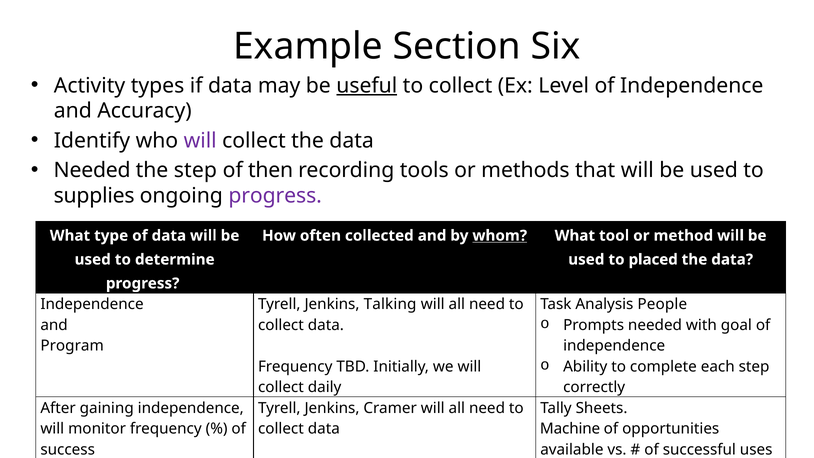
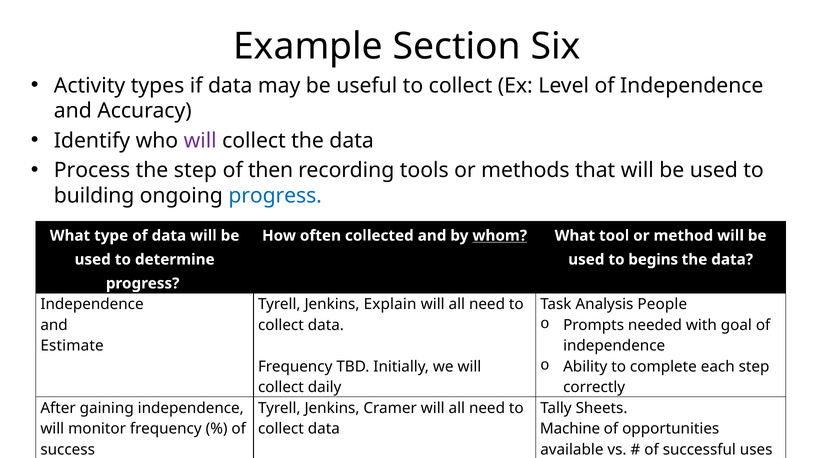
useful underline: present -> none (367, 85)
Needed: Needed -> Process (92, 170)
supplies: supplies -> building (94, 196)
progress colour: purple -> blue (275, 196)
placed: placed -> begins (653, 259)
Talking: Talking -> Explain (390, 304)
Program: Program -> Estimate (72, 346)
